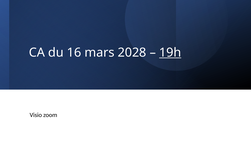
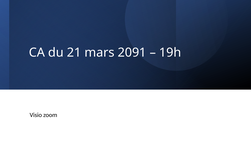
16: 16 -> 21 (74, 53)
2028: 2028 -> 2091 (132, 53)
19h underline: present -> none (170, 53)
